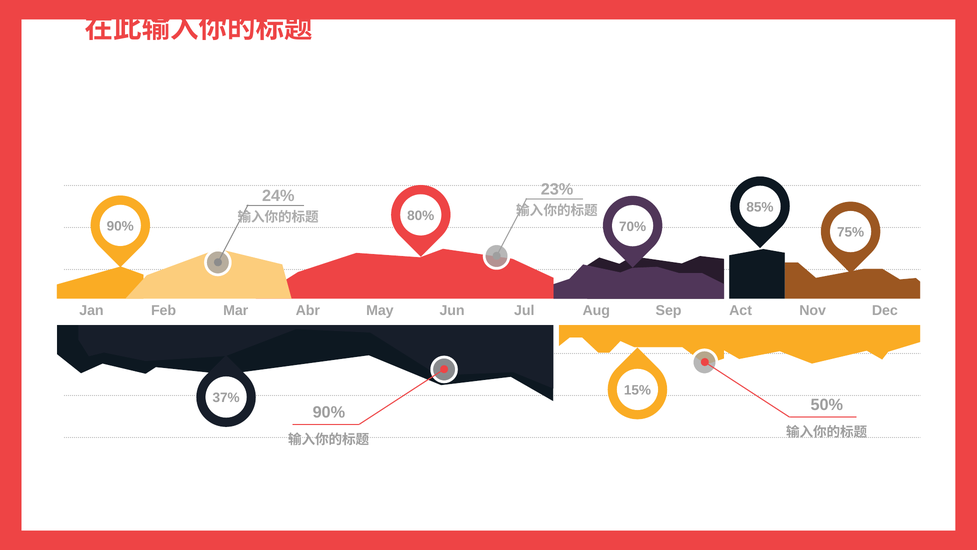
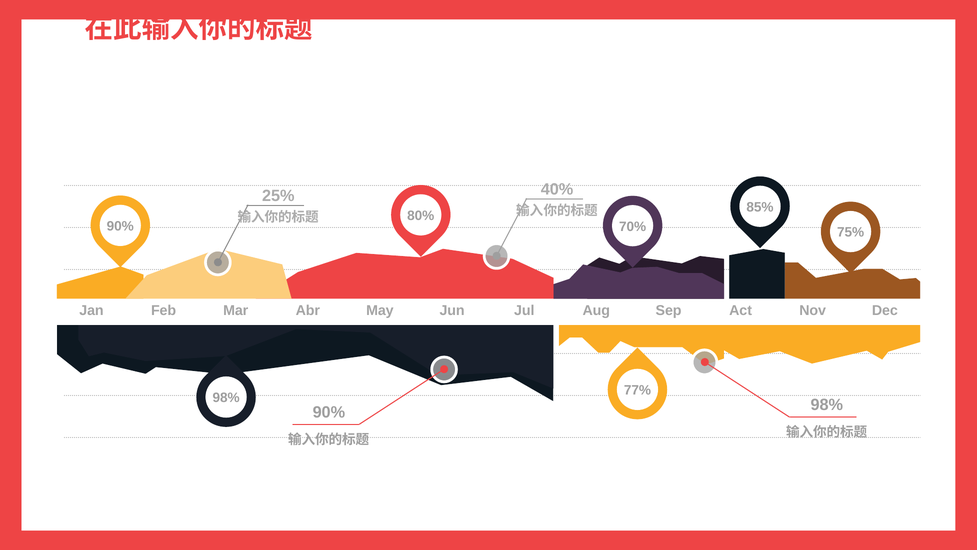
23%: 23% -> 40% (557, 189)
24%: 24% -> 25% (278, 196)
15%: 15% -> 77% (637, 390)
37%: 37% -> 98% (226, 398)
50%: 50% -> 98% (827, 405)
